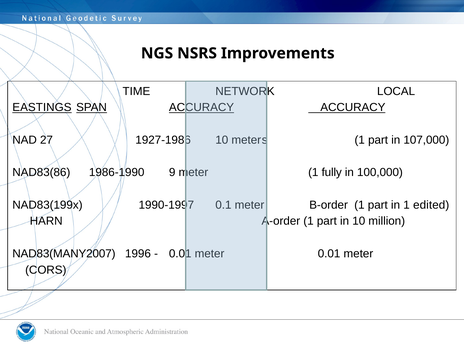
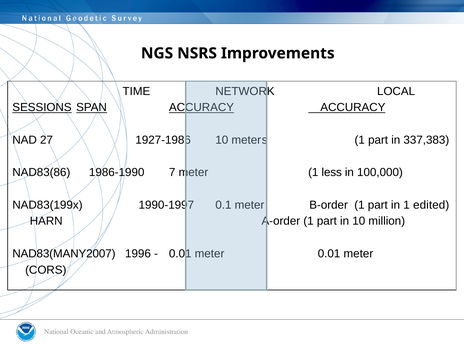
EASTINGS: EASTINGS -> SESSIONS (42, 107)
107,000: 107,000 -> 337,383 (426, 140)
9: 9 -> 7 (172, 172)
fully: fully -> less (332, 172)
